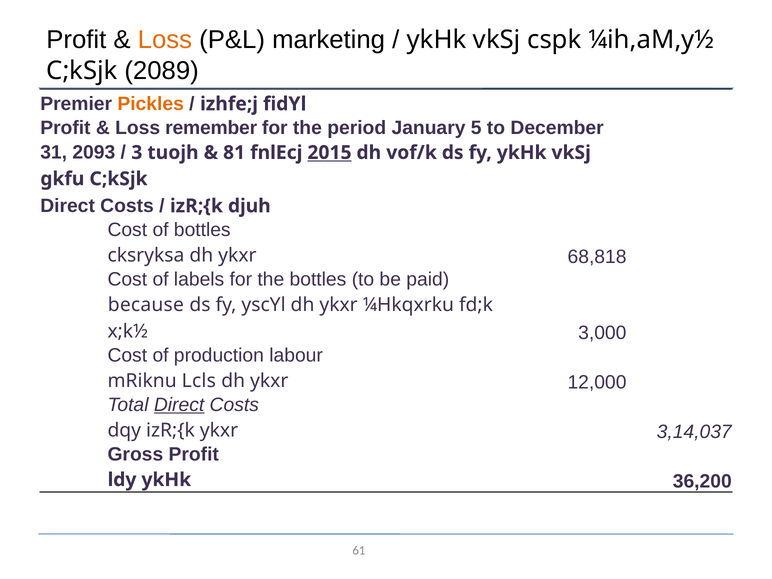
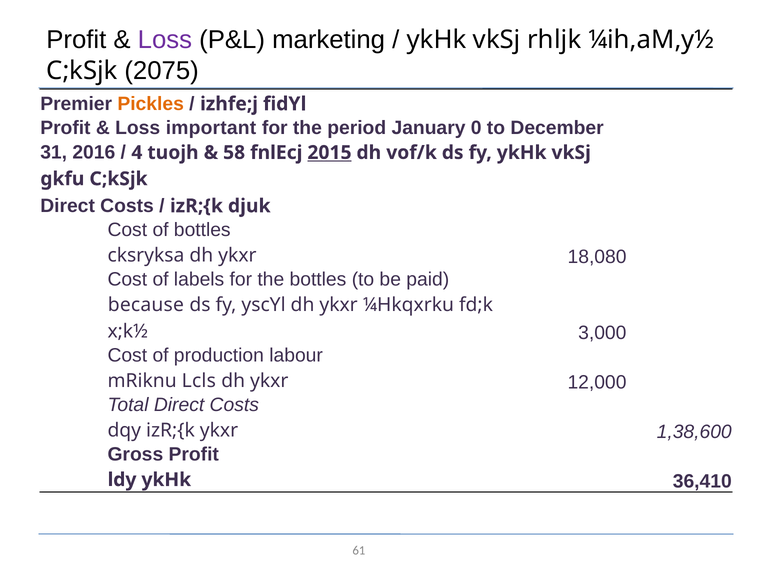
Loss colour: orange -> purple (165, 40)
cspk: cspk -> rhljk (554, 40)
2089: 2089 -> 2075 (162, 71)
remember: remember -> important (211, 128)
5: 5 -> 0 (476, 128)
2093: 2093 -> 2016 (94, 153)
3: 3 -> 4 (137, 153)
81: 81 -> 58 (234, 153)
djuh: djuh -> djuk (249, 206)
68,818: 68,818 -> 18,080 (597, 257)
Direct underline: present -> none (179, 405)
3,14,037: 3,14,037 -> 1,38,600 (694, 432)
36,200: 36,200 -> 36,410 (702, 481)
